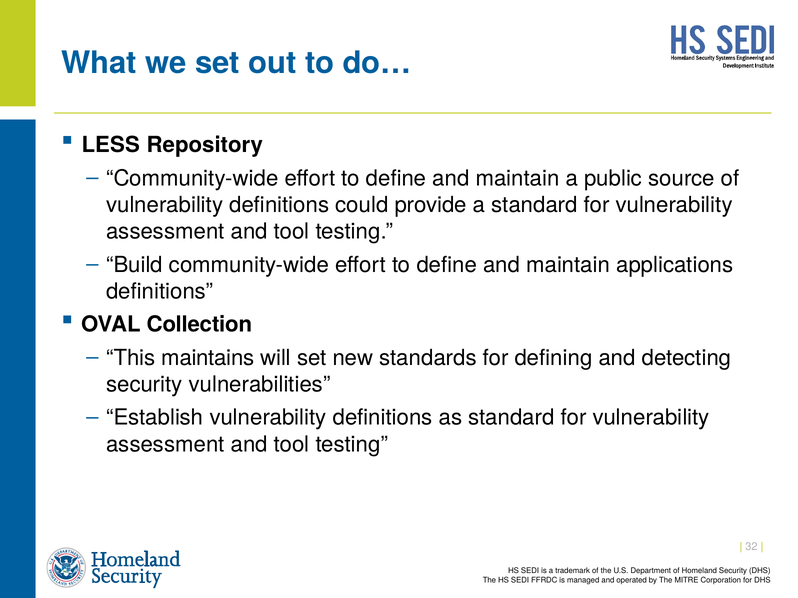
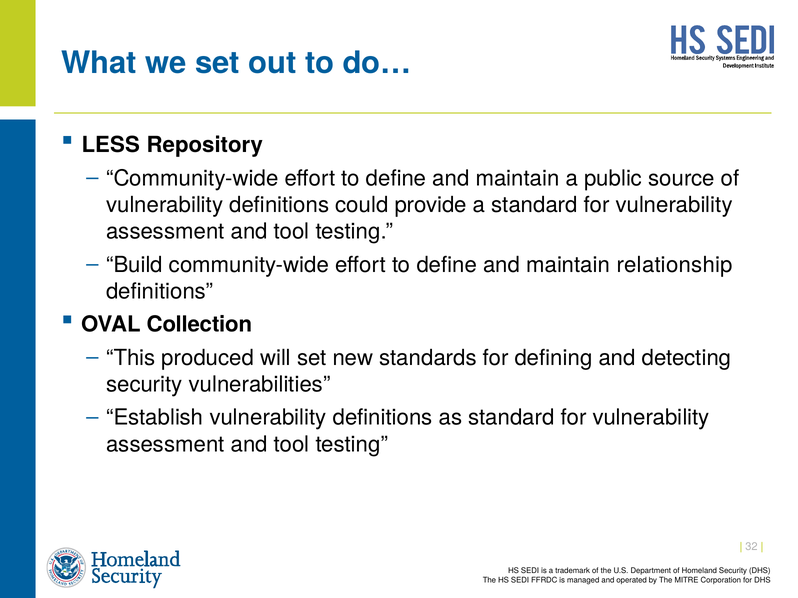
applications: applications -> relationship (675, 265)
maintains: maintains -> produced (208, 358)
